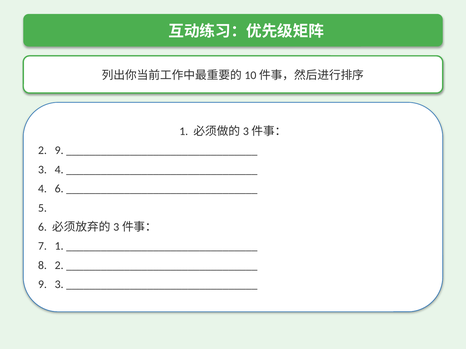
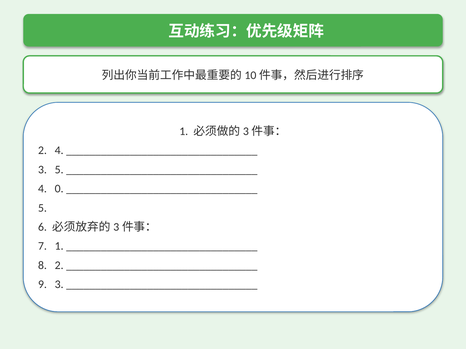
2 9: 9 -> 4 (59, 151)
3 4: 4 -> 5 (59, 170)
4 6: 6 -> 0 (59, 189)
